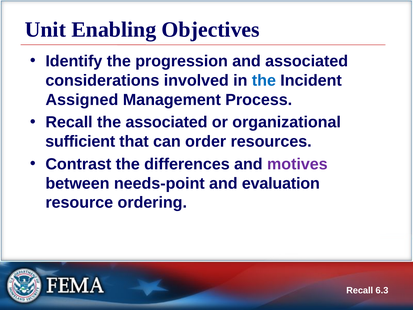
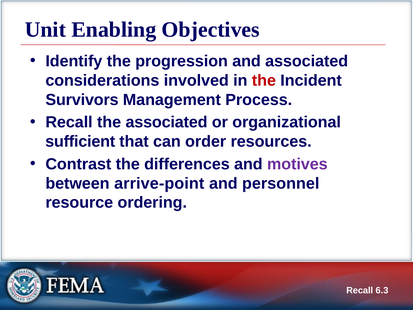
the colour: blue -> red (264, 80)
Assigned: Assigned -> Survivors (82, 100)
needs-point: needs-point -> arrive-point (159, 183)
evaluation: evaluation -> personnel (281, 183)
